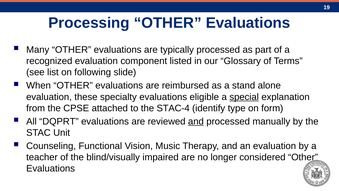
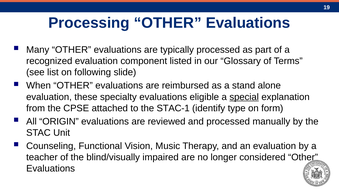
STAC-4: STAC-4 -> STAC-1 (173, 108)
DQPRT: DQPRT -> ORIGIN (59, 121)
and underline: present -> none (196, 121)
